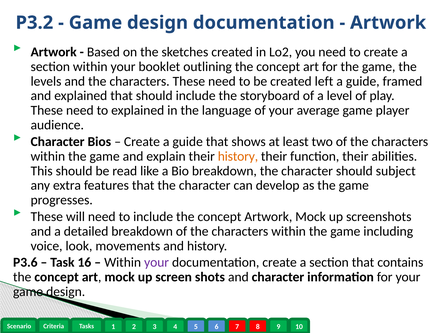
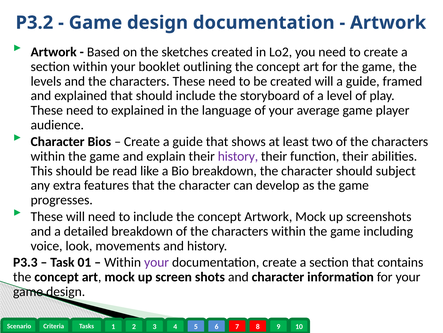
created left: left -> will (324, 81)
history colour: orange -> purple (238, 156)
P3.6: P3.6 -> P3.3 (25, 262)
16: 16 -> 01 (84, 262)
